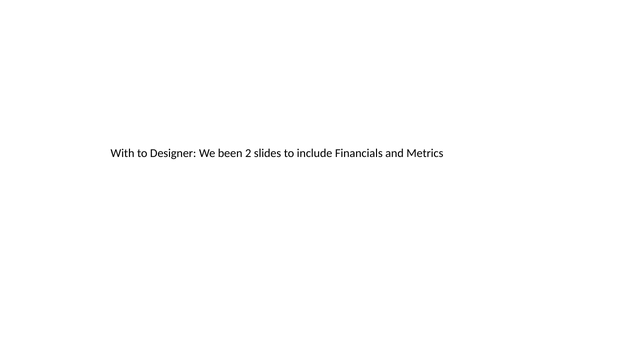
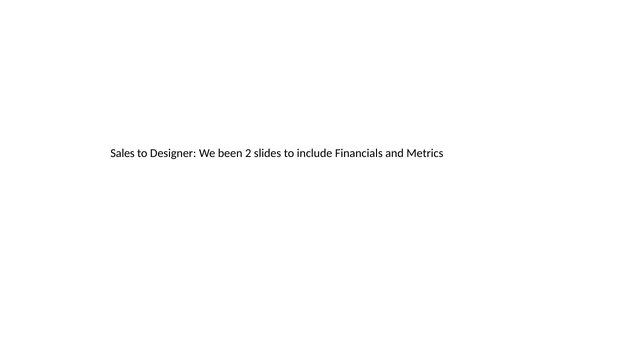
With: With -> Sales (123, 154)
